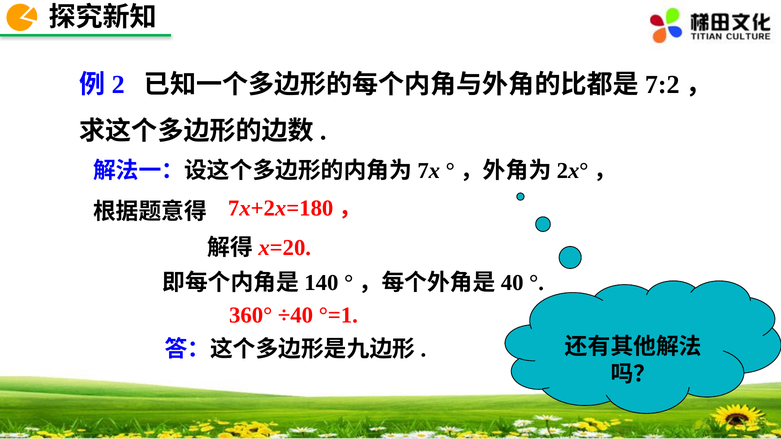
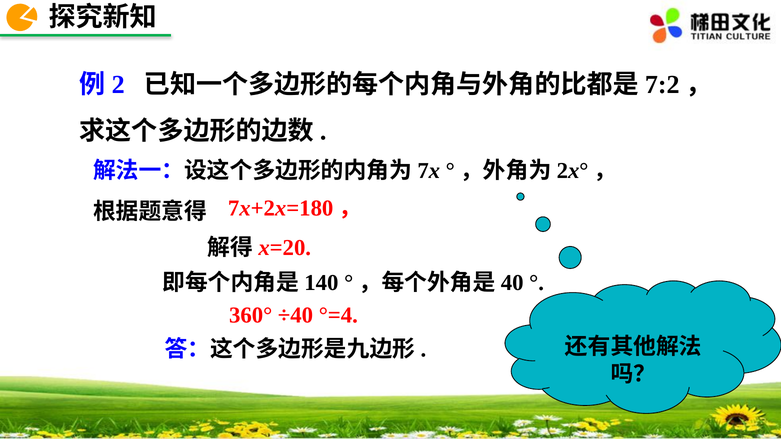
°=1: °=1 -> °=4 (338, 315)
